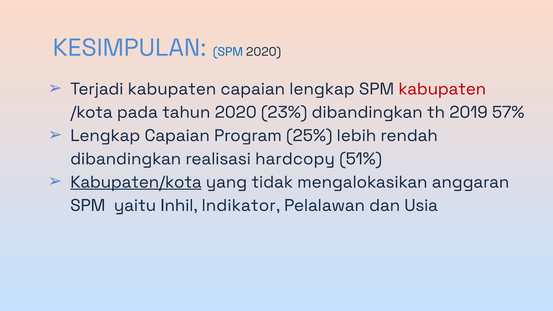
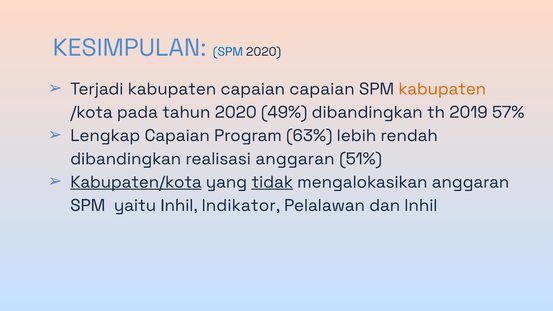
capaian lengkap: lengkap -> capaian (322, 89)
kabupaten colour: red -> orange (442, 89)
23%: 23% -> 49% (284, 112)
25%: 25% -> 63% (309, 135)
realisasi hardcopy: hardcopy -> anggaran (295, 159)
tidak underline: none -> present (272, 182)
dan Usia: Usia -> Inhil (421, 205)
